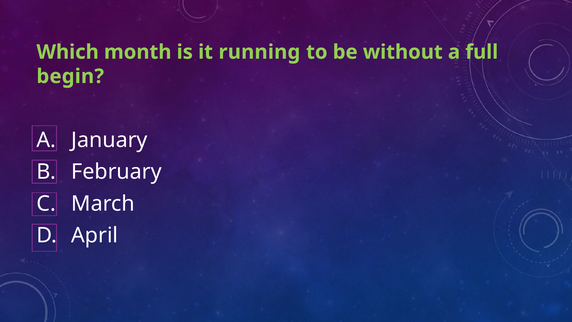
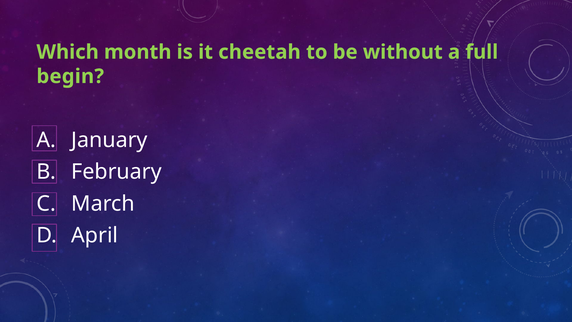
running: running -> cheetah (259, 52)
